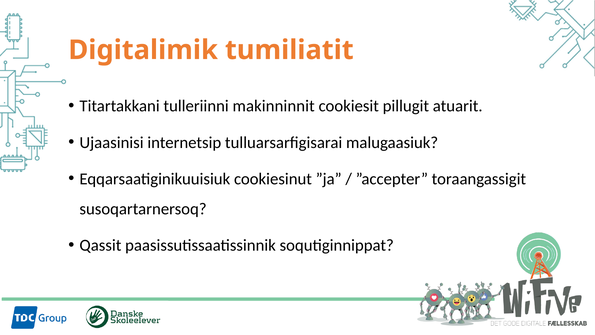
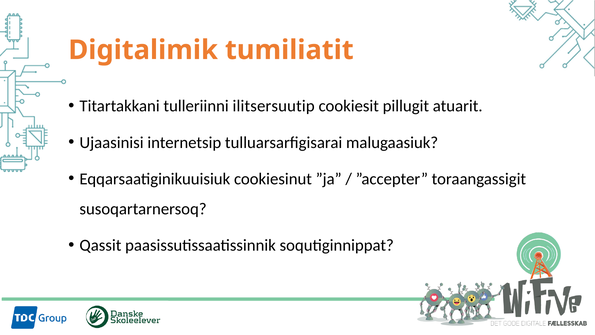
makinninnit: makinninnit -> ilitsersuutip (274, 106)
